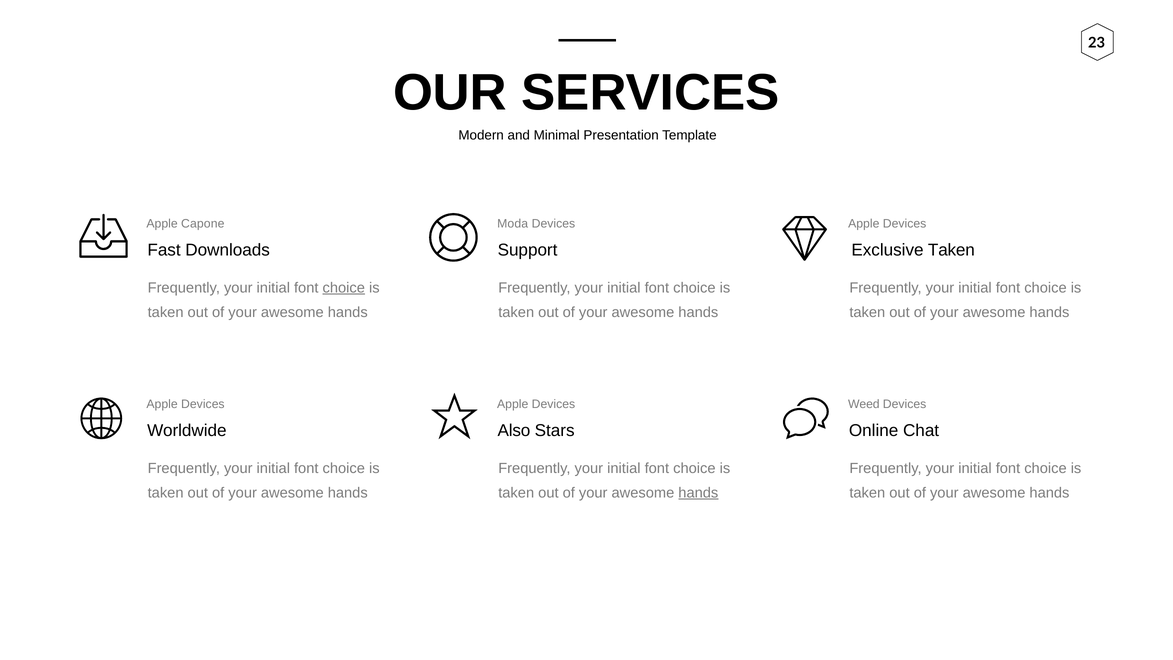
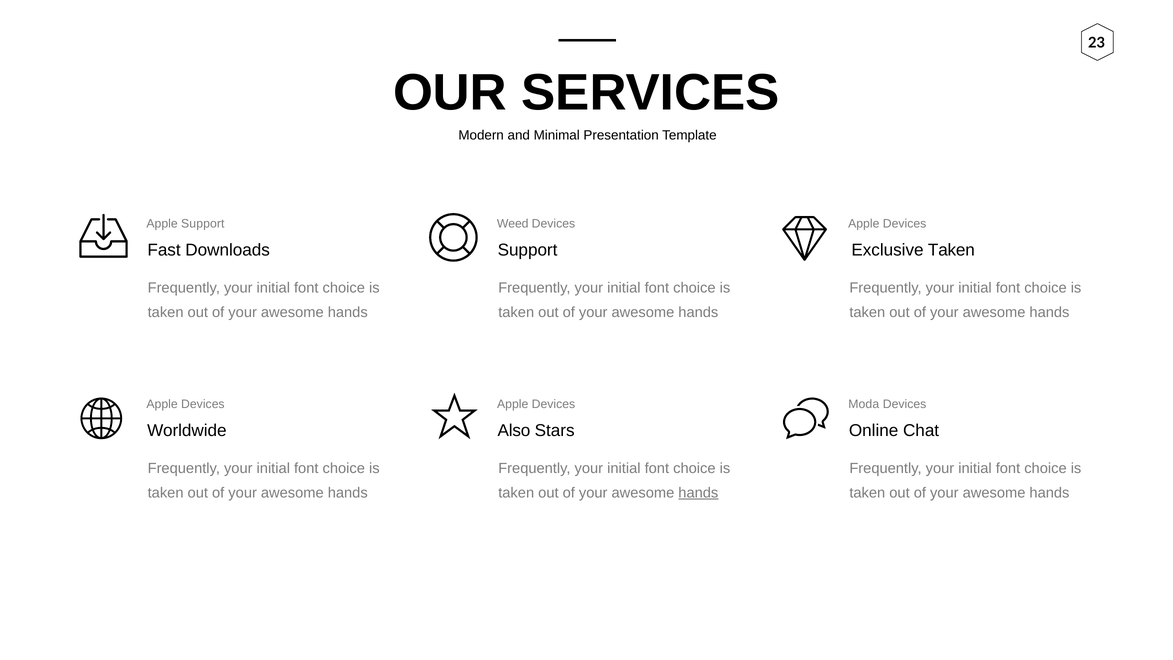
Apple Capone: Capone -> Support (203, 224)
Moda: Moda -> Weed (513, 224)
choice underline: present -> none (344, 288)
Weed: Weed -> Moda (864, 404)
